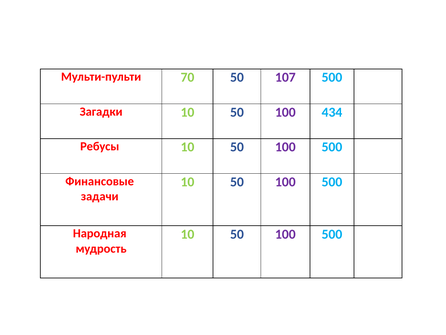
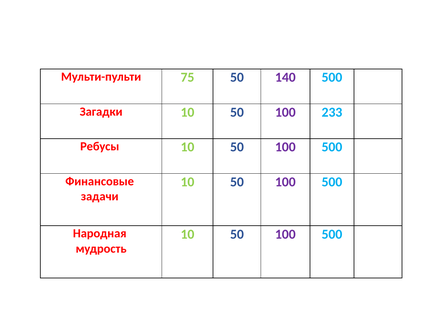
70: 70 -> 75 (187, 77)
107: 107 -> 140 (285, 77)
434: 434 -> 233 (332, 112)
